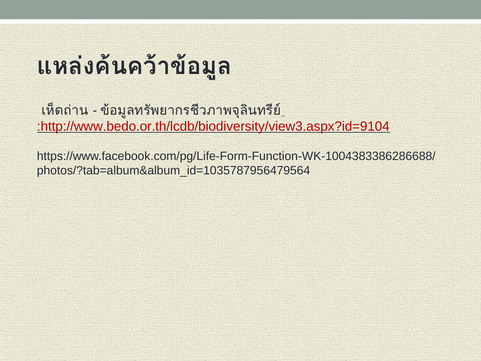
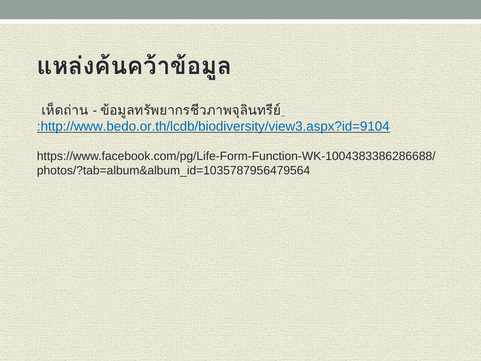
:http://www.bedo.or.th/lcdb/biodiversity/view3.aspx?id=9104 colour: red -> blue (213, 126)
